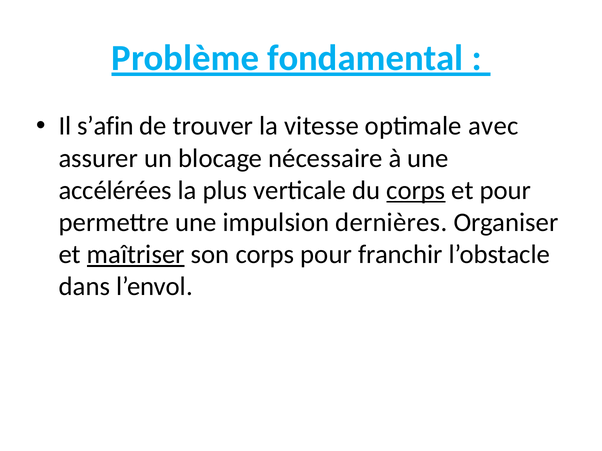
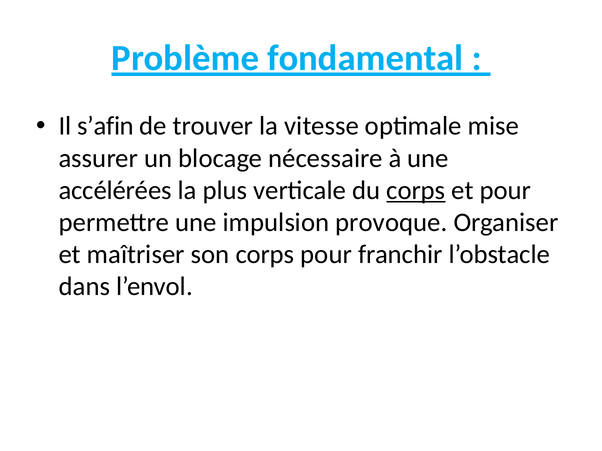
avec: avec -> mise (493, 126)
dernières: dernières -> provoque (391, 223)
maîtriser underline: present -> none (136, 255)
